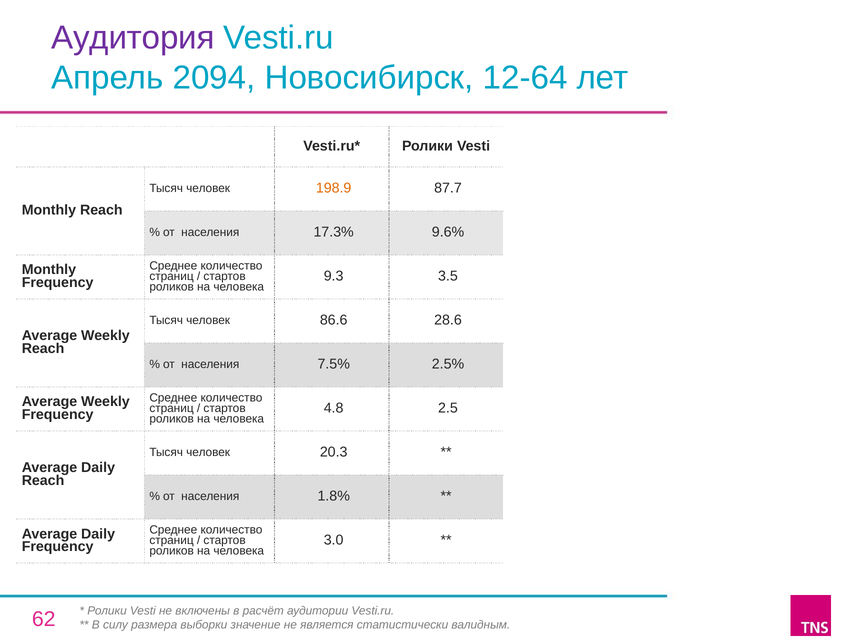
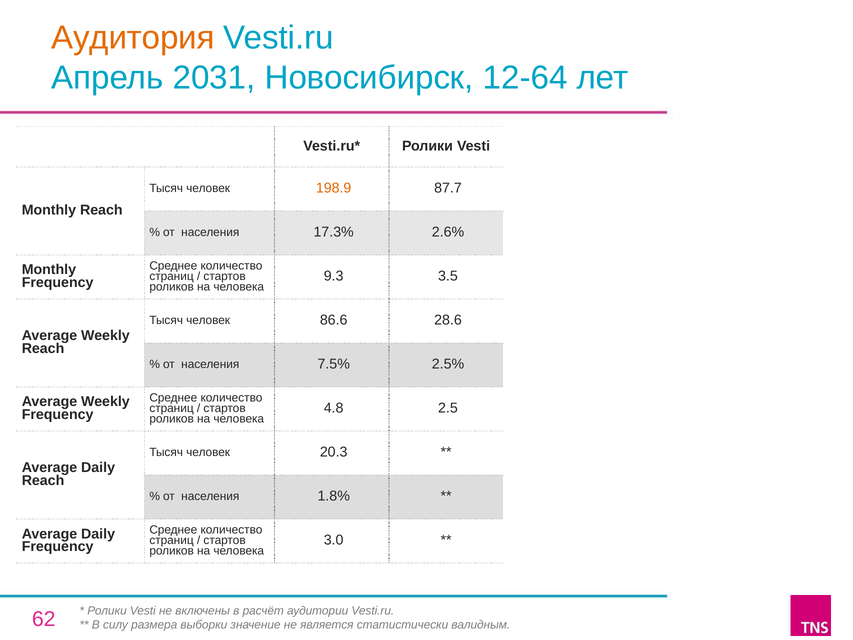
Аудитория colour: purple -> orange (133, 38)
2094: 2094 -> 2031 (214, 78)
9.6%: 9.6% -> 2.6% (448, 232)
